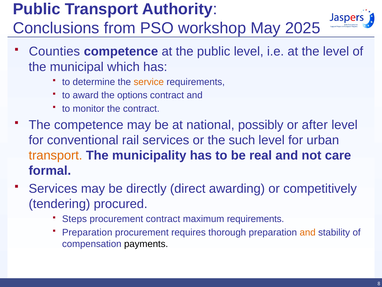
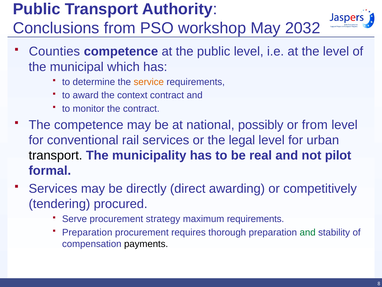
2025: 2025 -> 2032 (303, 28)
options: options -> context (132, 95)
or after: after -> from (315, 125)
such: such -> legal (242, 140)
transport colour: orange -> black (56, 155)
care: care -> pilot (338, 155)
Steps: Steps -> Serve (75, 219)
procurement contract: contract -> strategy (163, 219)
and colour: orange -> green (308, 232)
